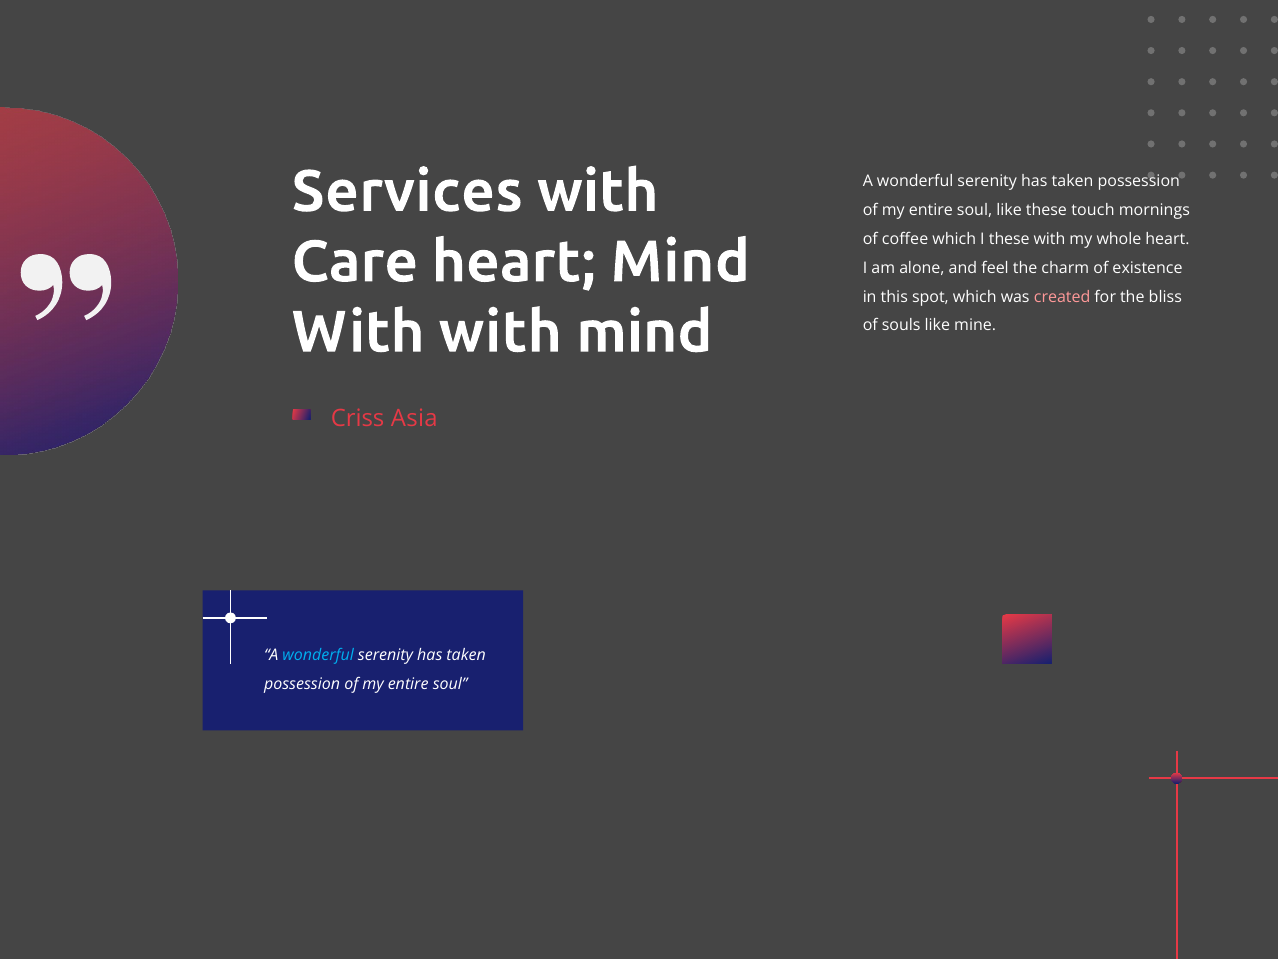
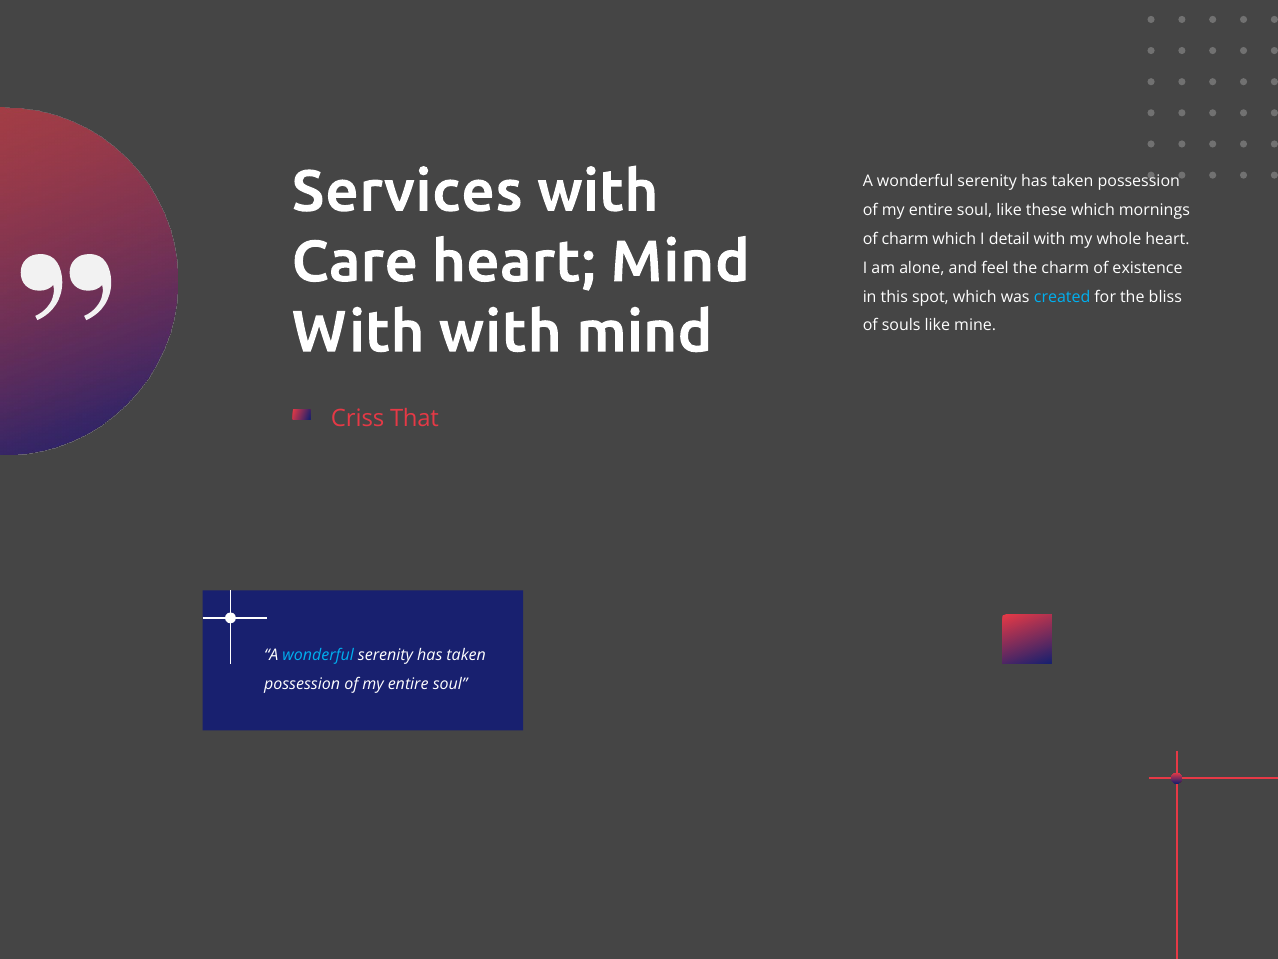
these touch: touch -> which (1093, 210)
of coffee: coffee -> charm (905, 239)
I these: these -> detail (1009, 239)
created colour: pink -> light blue (1062, 297)
Asia: Asia -> That (415, 418)
